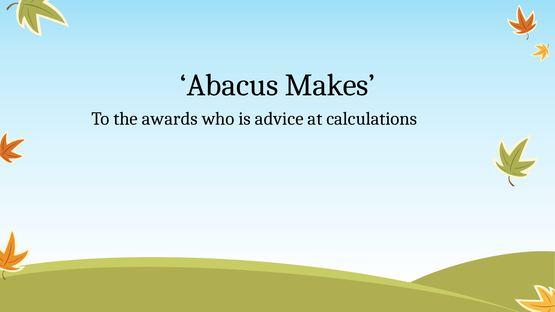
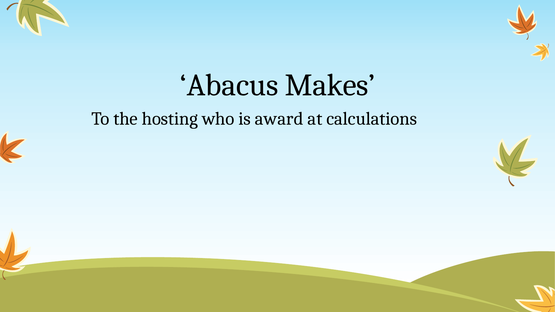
awards: awards -> hosting (170, 119)
advice: advice -> award (279, 119)
